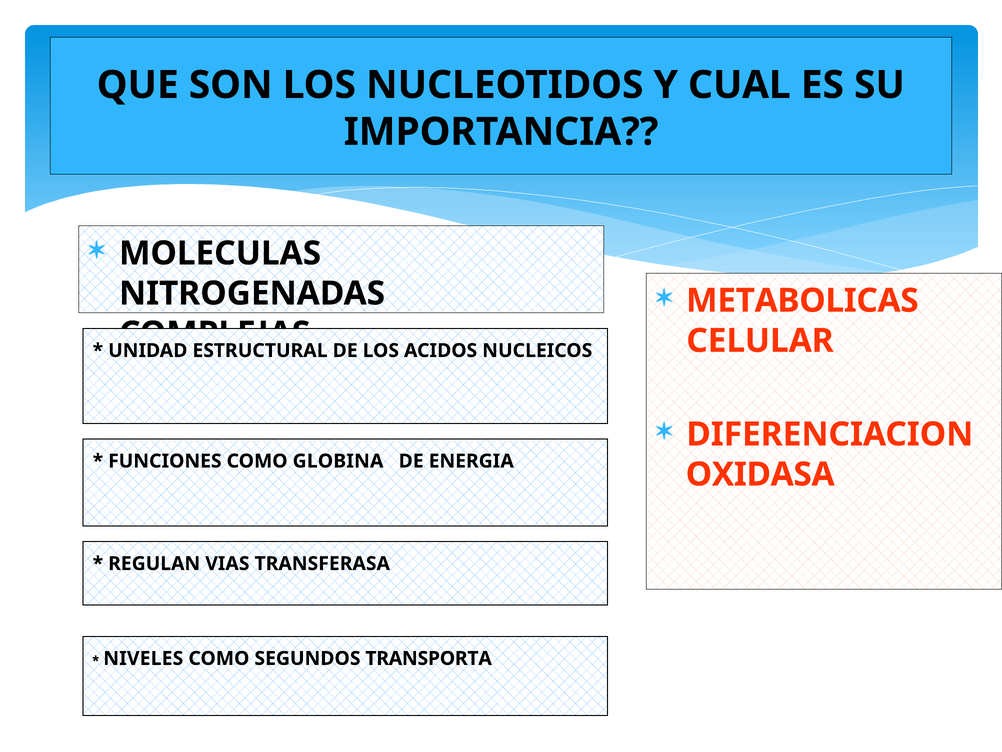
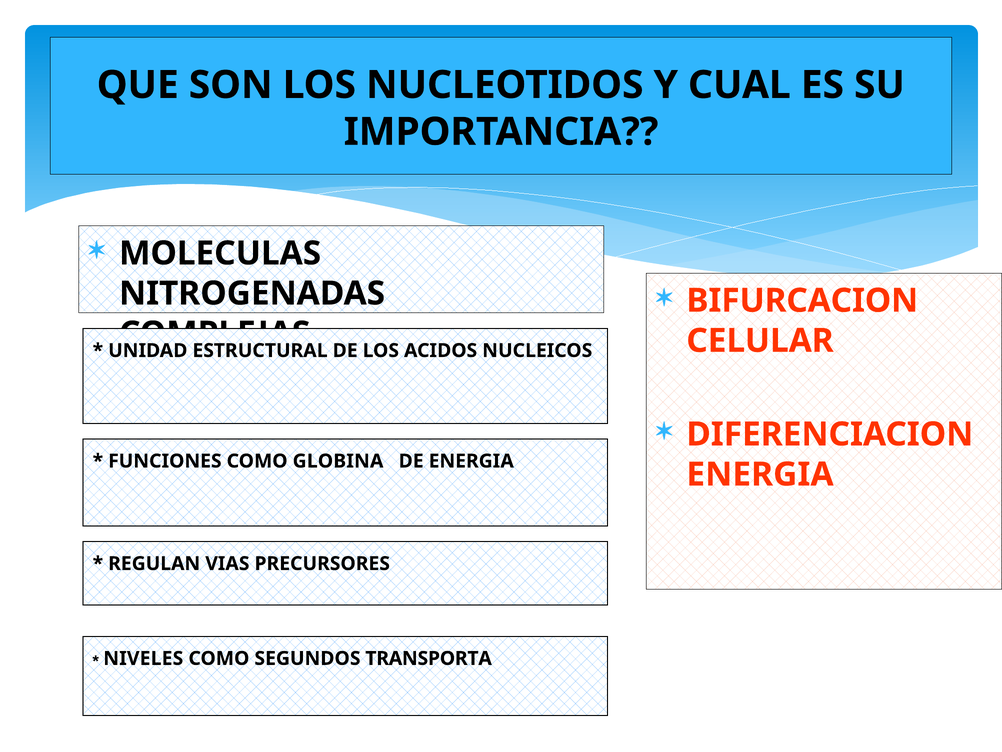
METABOLICAS: METABOLICAS -> BIFURCACION (802, 301)
OXIDASA: OXIDASA -> ENERGIA (760, 474)
TRANSFERASA: TRANSFERASA -> PRECURSORES (322, 563)
